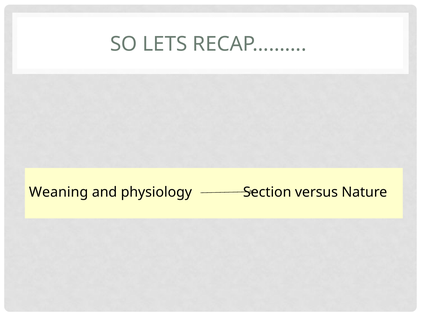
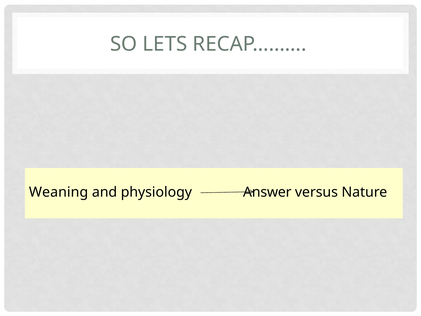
Section: Section -> Answer (267, 192)
